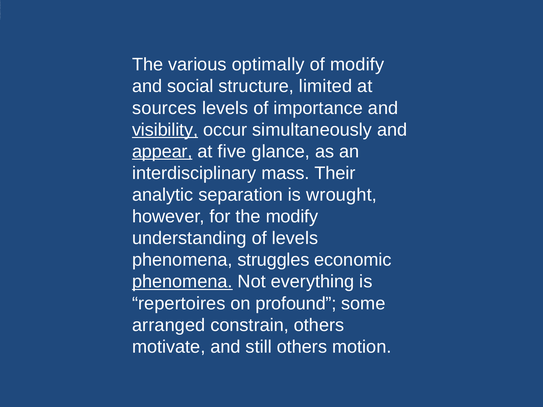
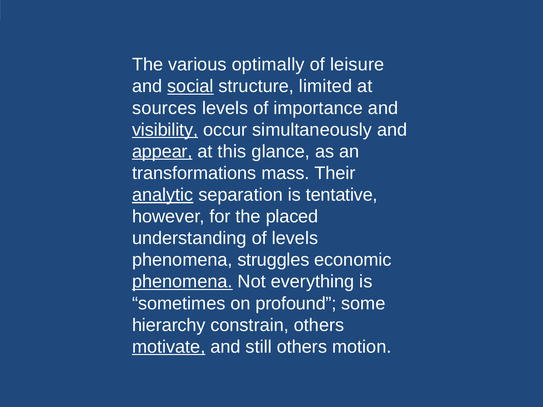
of modify: modify -> leisure (357, 65)
social underline: none -> present (190, 86)
five: five -> this (232, 152)
interdisciplinary: interdisciplinary -> transformations (194, 173)
analytic underline: none -> present (163, 195)
wrought: wrought -> tentative (342, 195)
the modify: modify -> placed (292, 217)
repertoires: repertoires -> sometimes (179, 304)
arranged: arranged -> hierarchy (169, 325)
motivate underline: none -> present (169, 347)
